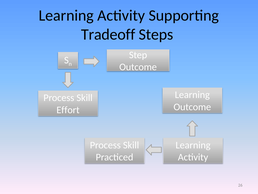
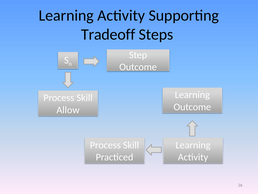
Effort: Effort -> Allow (68, 110)
